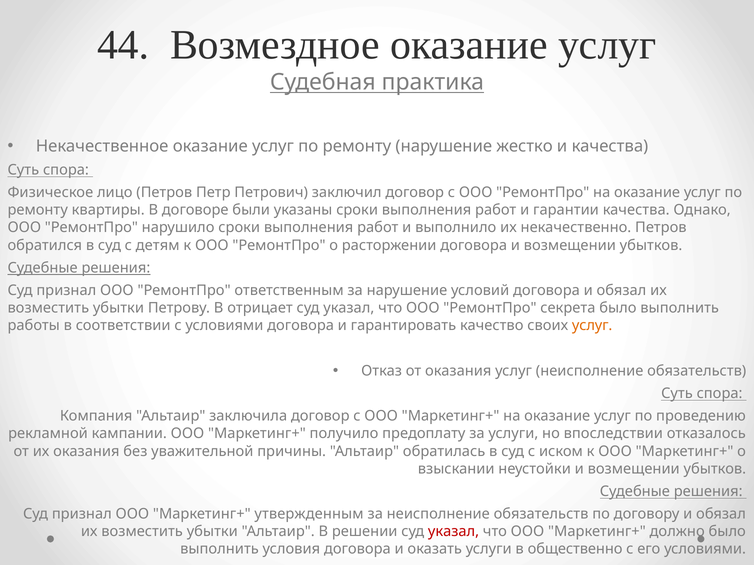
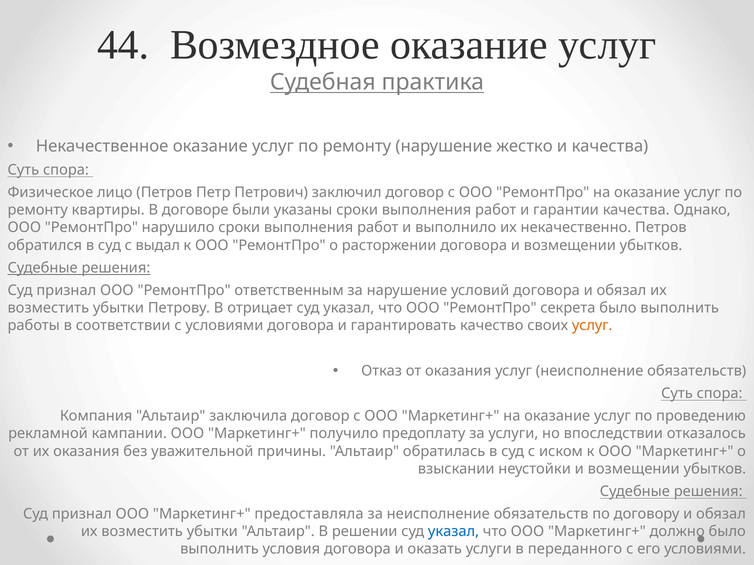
детям: детям -> выдал (158, 245)
утвержденным: утвержденным -> предоставляла (309, 514)
указал colour: red -> blue (454, 532)
общественно: общественно -> переданного (575, 550)
